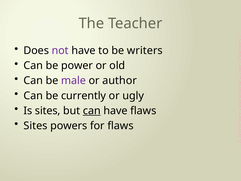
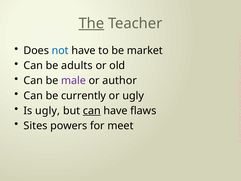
The underline: none -> present (91, 23)
not colour: purple -> blue (60, 51)
writers: writers -> market (145, 51)
power: power -> adults (77, 66)
Is sites: sites -> ugly (48, 111)
for flaws: flaws -> meet (120, 126)
